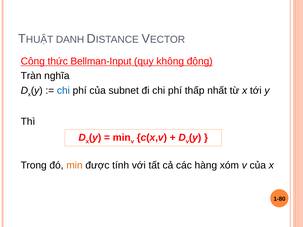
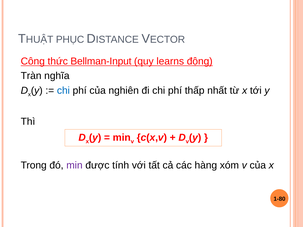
DANH: DANH -> PHỤC (70, 40)
không: không -> learns (170, 61)
subnet: subnet -> nghiên (124, 91)
min colour: orange -> purple (74, 166)
